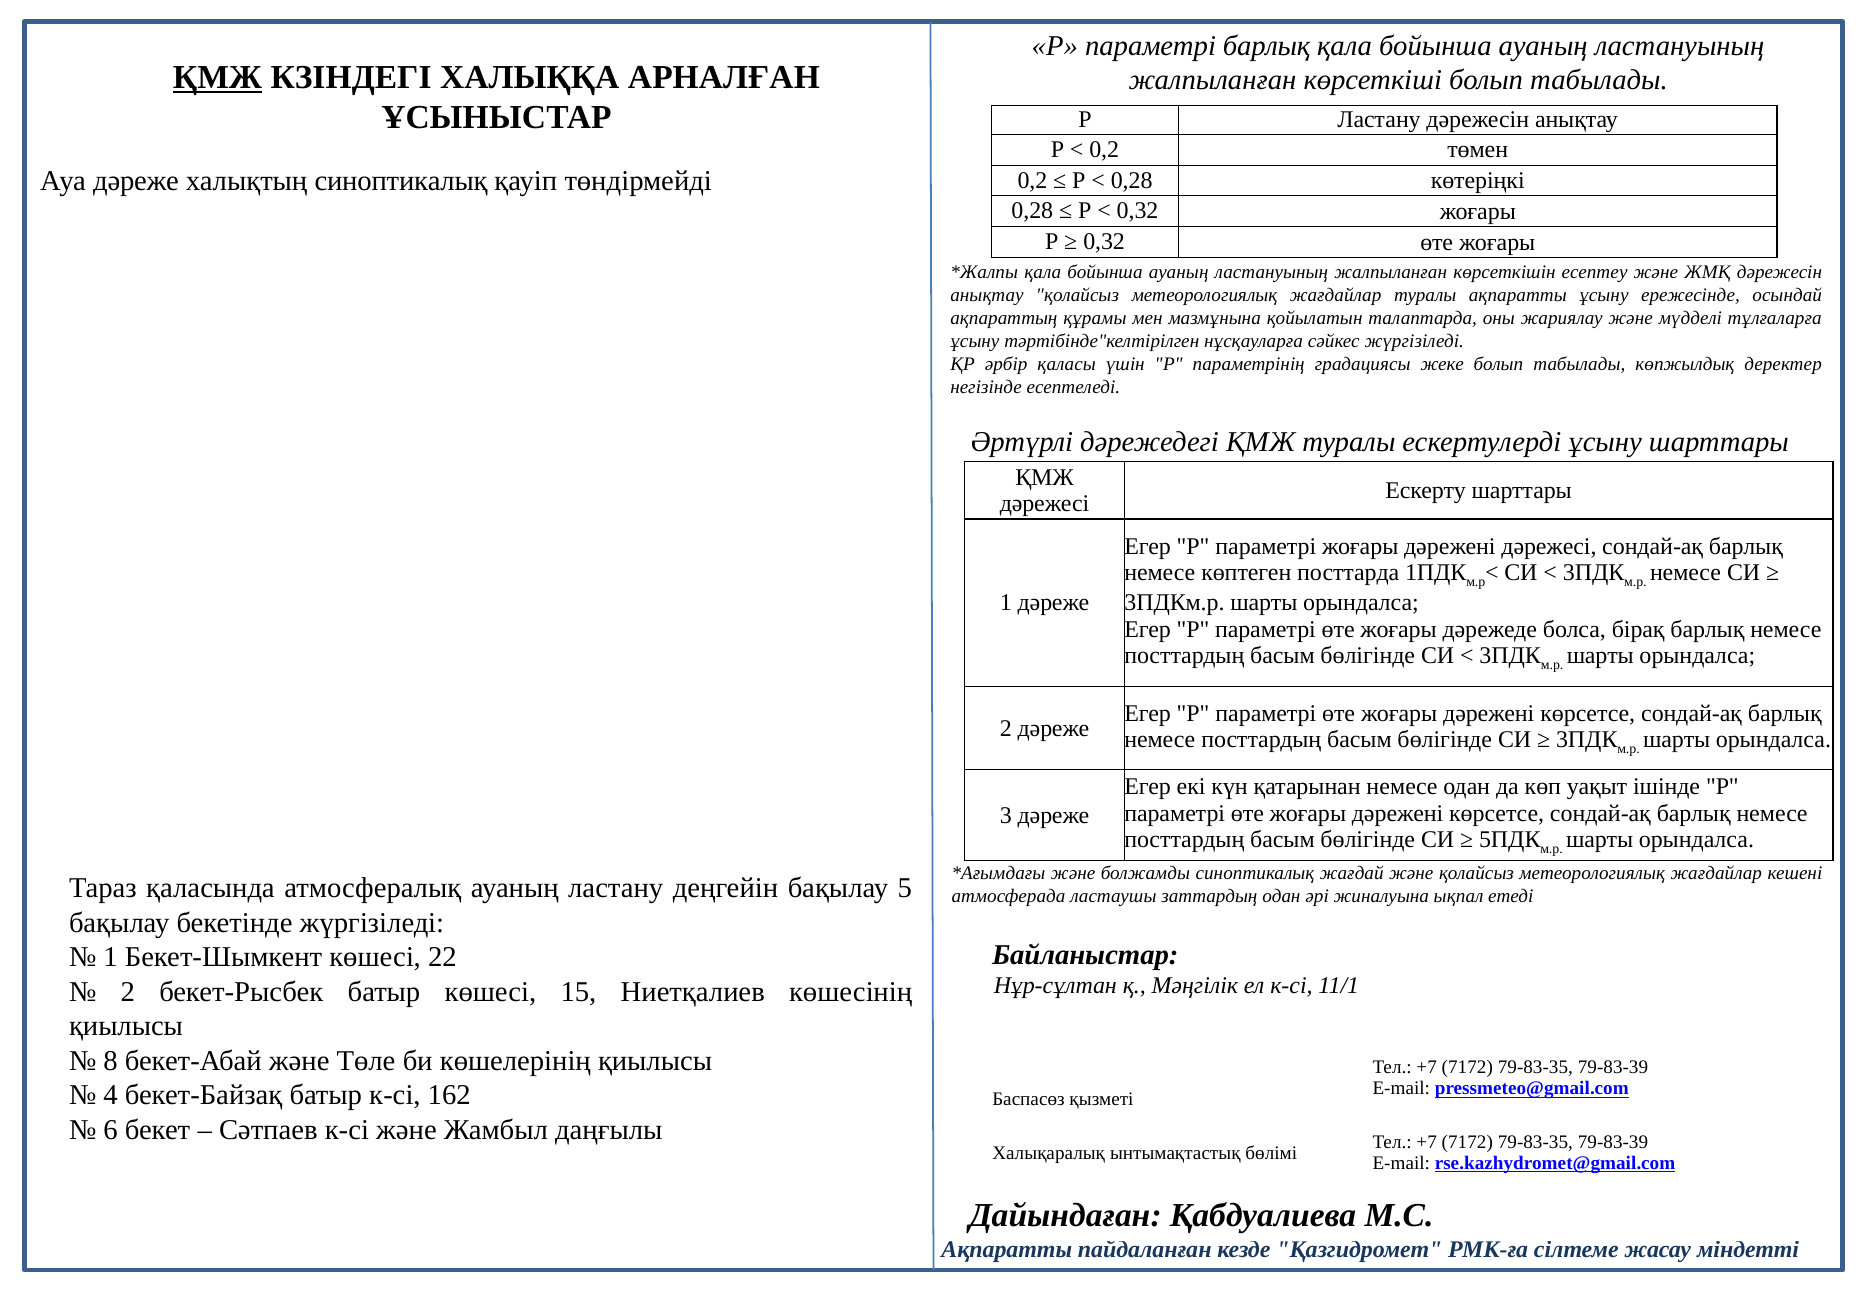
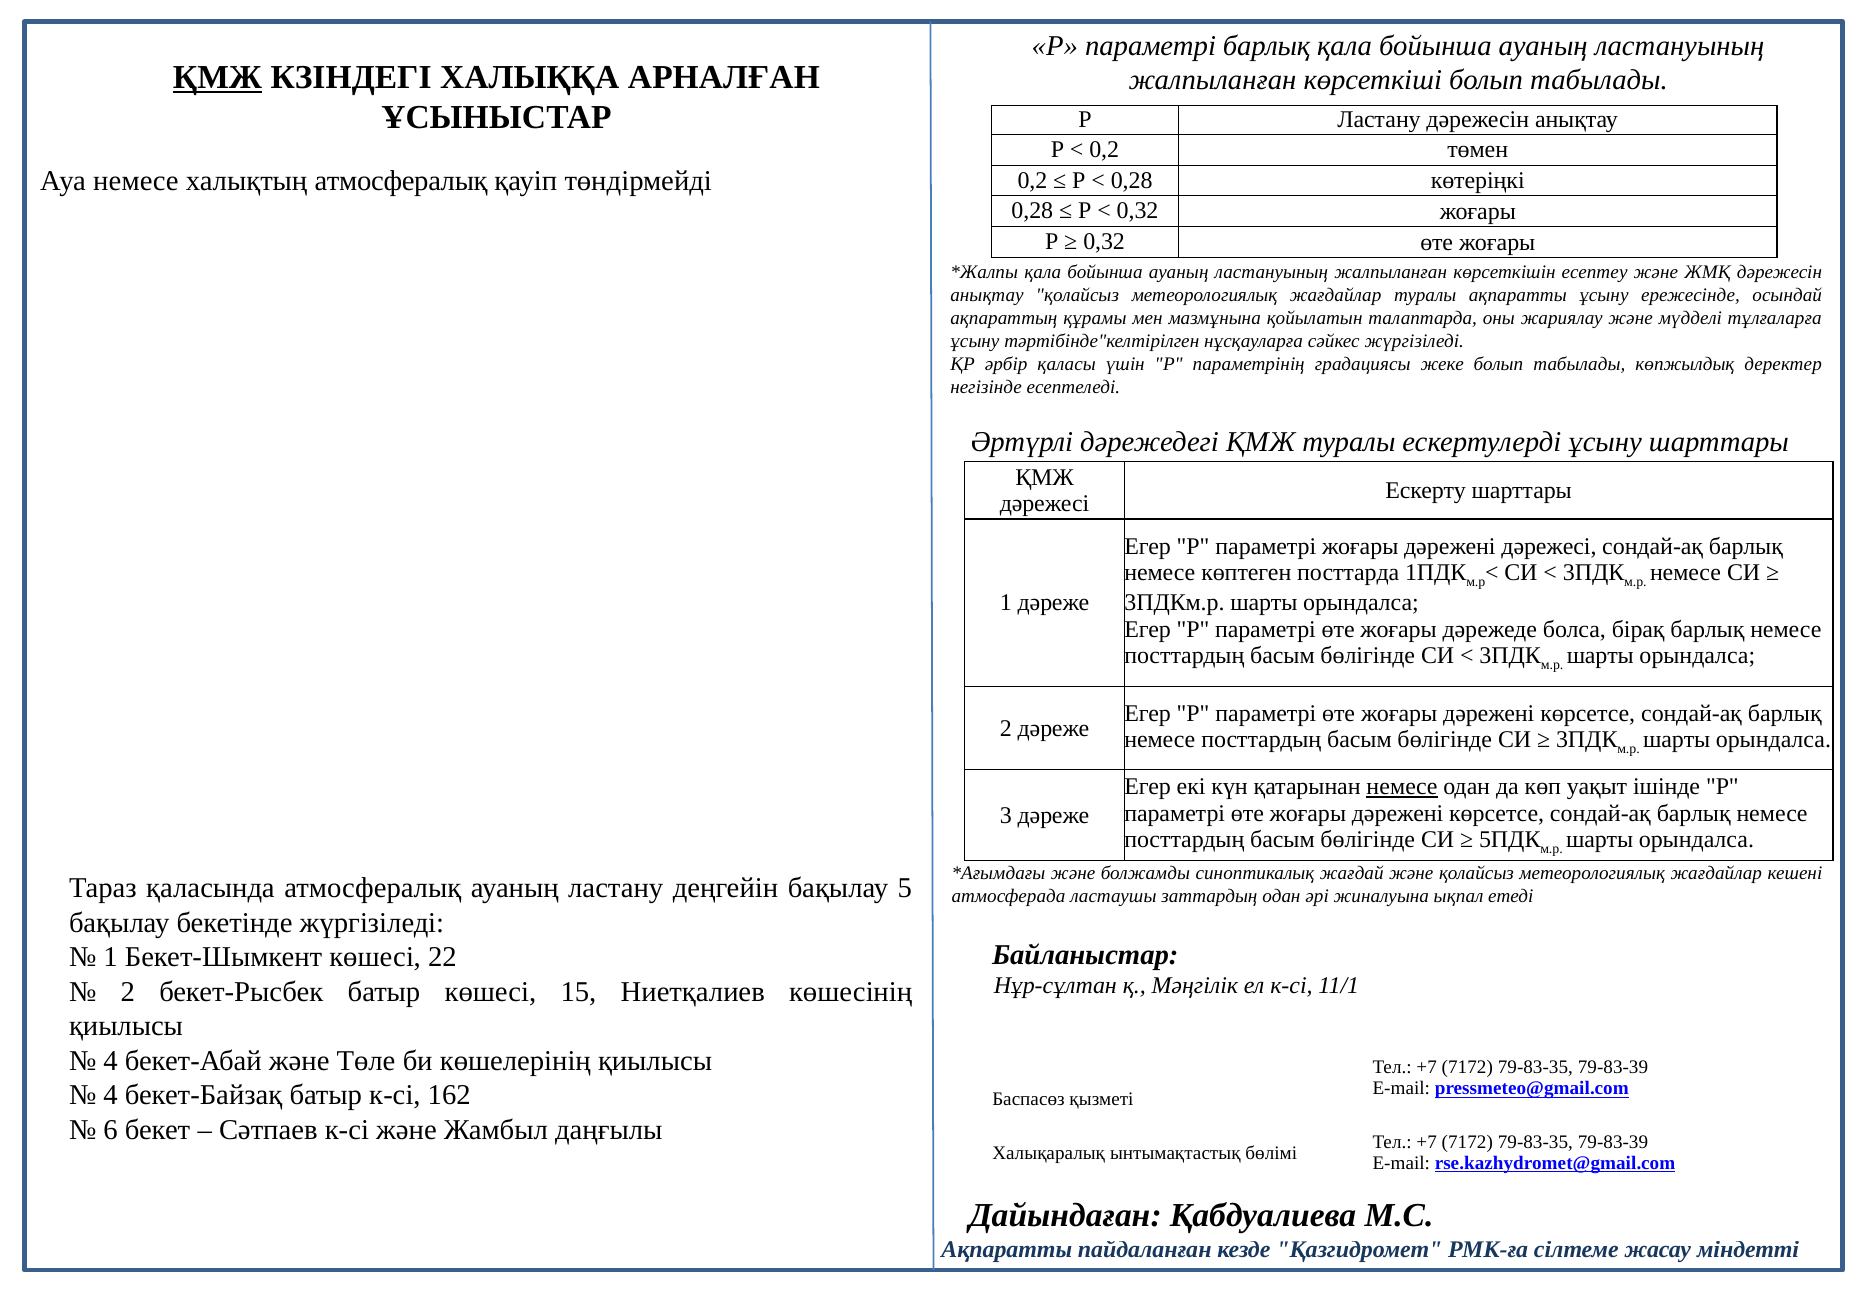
Ауа дәреже: дәреже -> немесе (136, 181)
халықтың синоптикалық: синоптикалық -> атмосфералық (401, 181)
немесе underline: none -> present (1402, 787)
8: 8 -> 4 (111, 1061)
